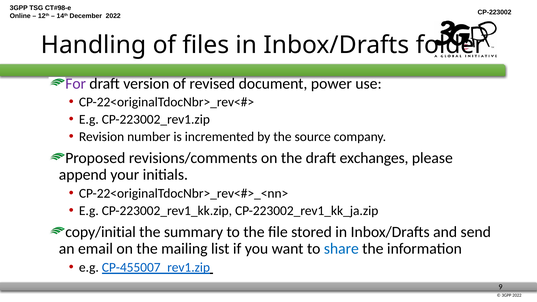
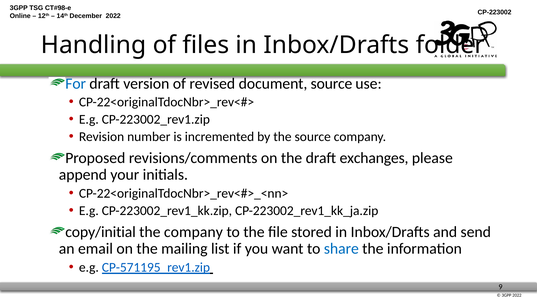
For colour: purple -> blue (76, 84)
document power: power -> source (331, 84)
the summary: summary -> company (193, 232)
CP-455007_rev1.zip: CP-455007_rev1.zip -> CP-571195_rev1.zip (156, 268)
